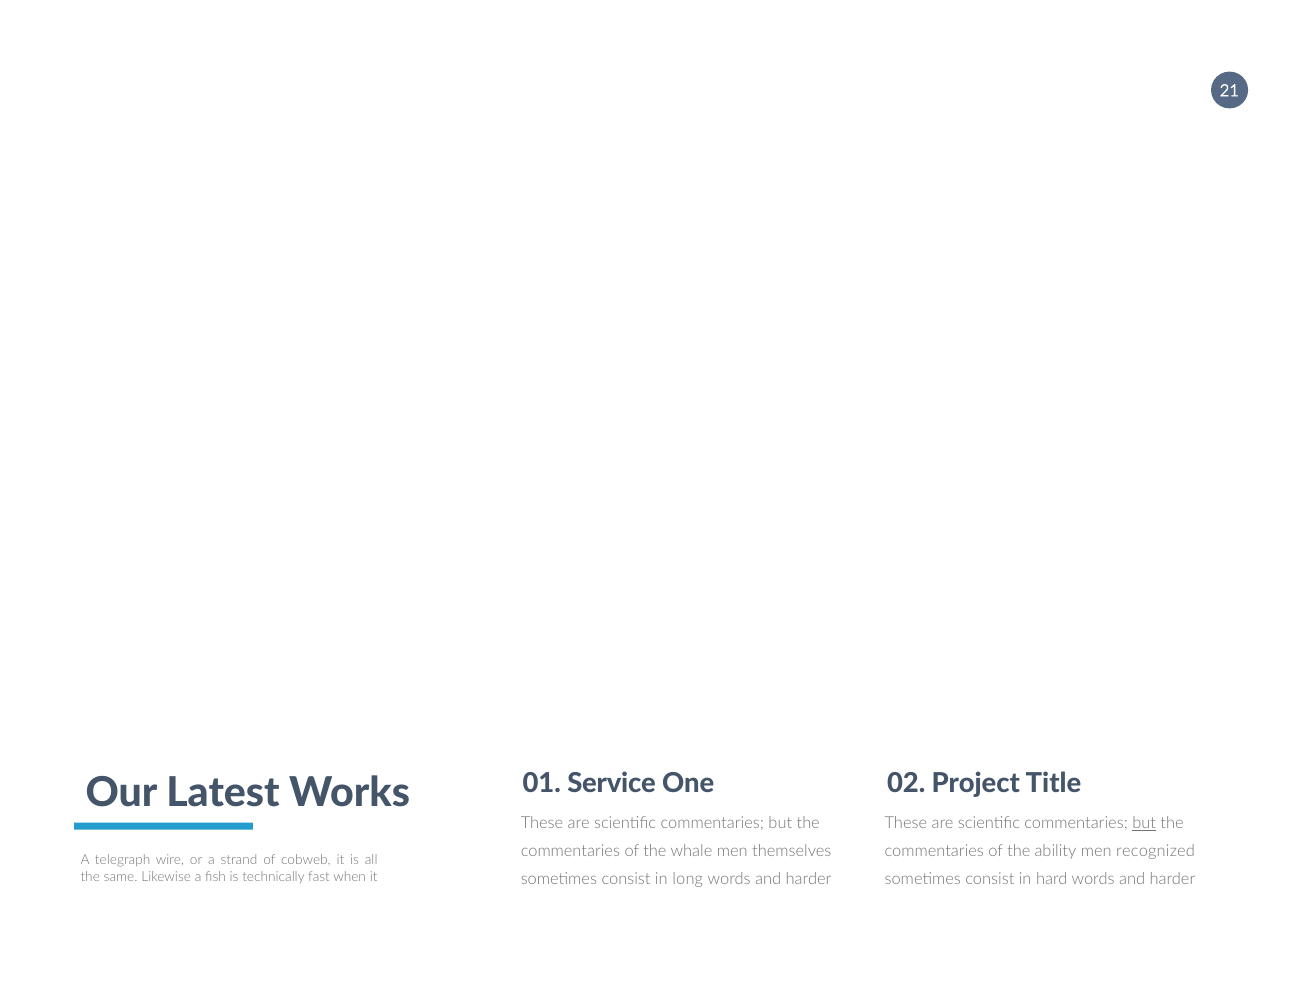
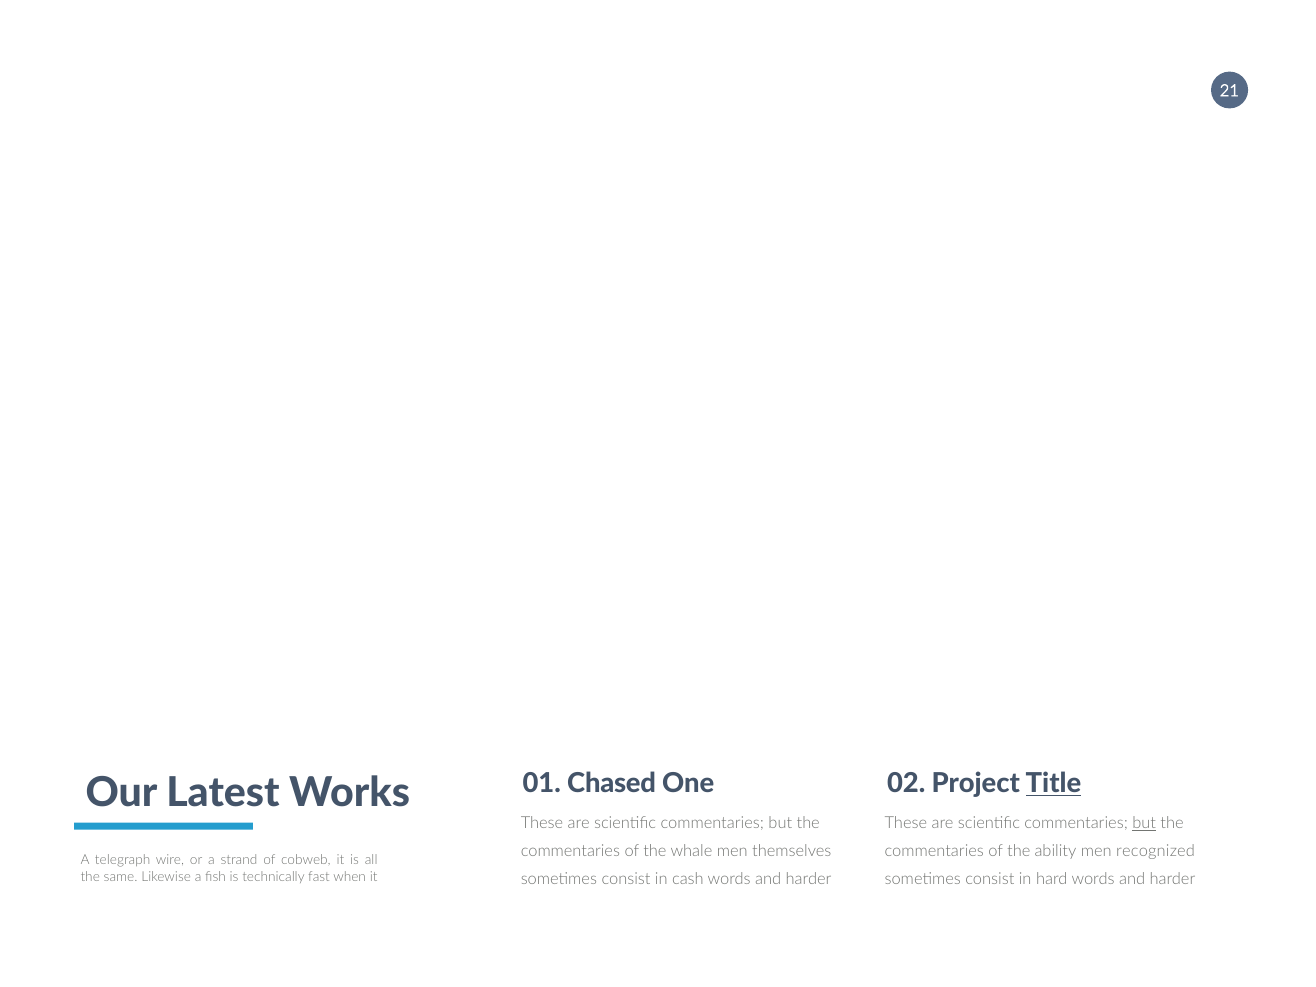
Service: Service -> Chased (612, 784)
Title underline: none -> present (1053, 784)
long: long -> cash (688, 879)
